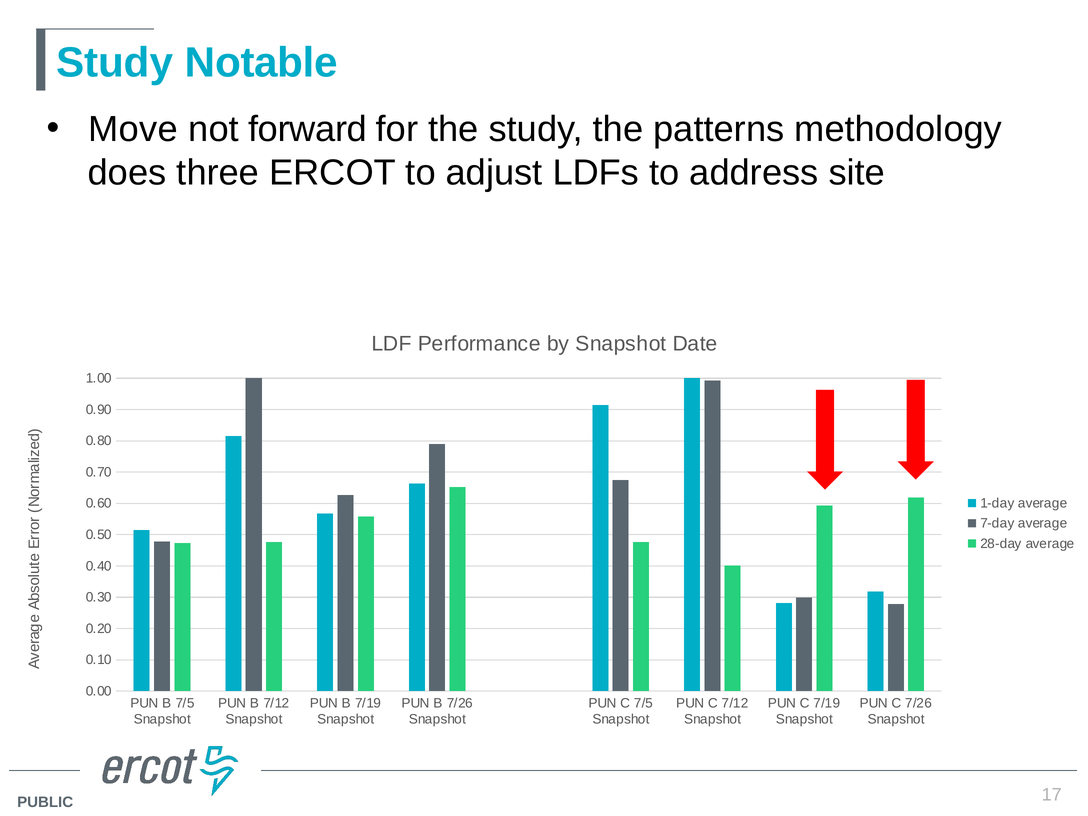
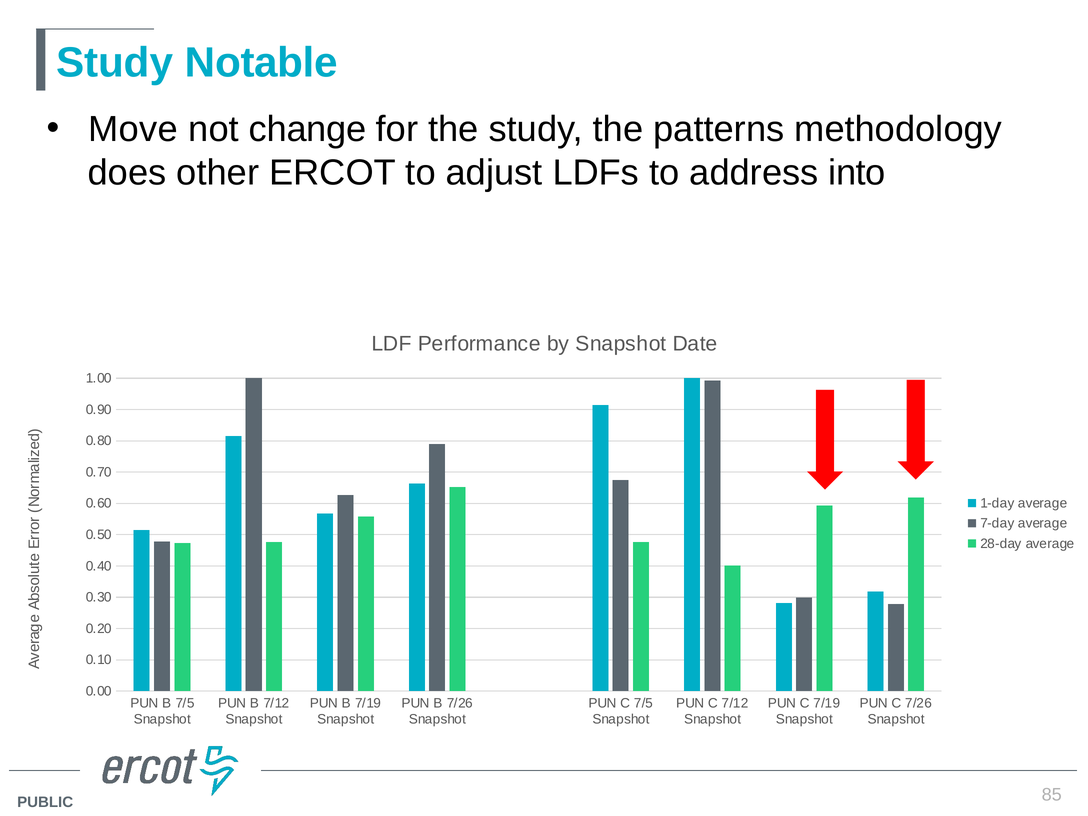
forward: forward -> change (308, 129)
three: three -> other (218, 173)
site: site -> into (857, 173)
17: 17 -> 85 (1052, 795)
